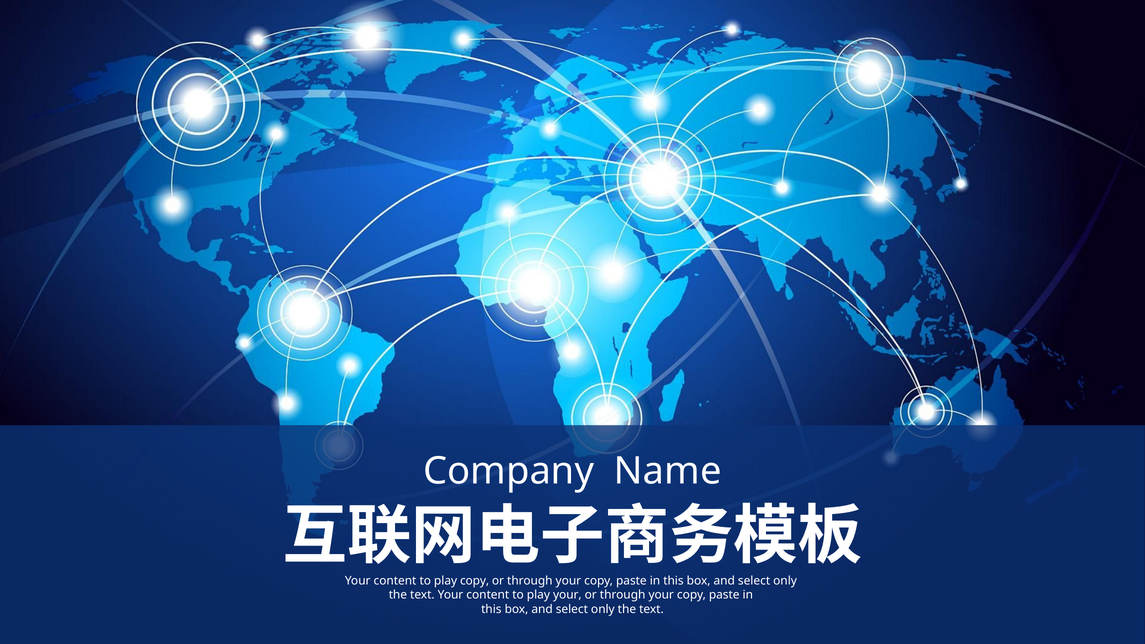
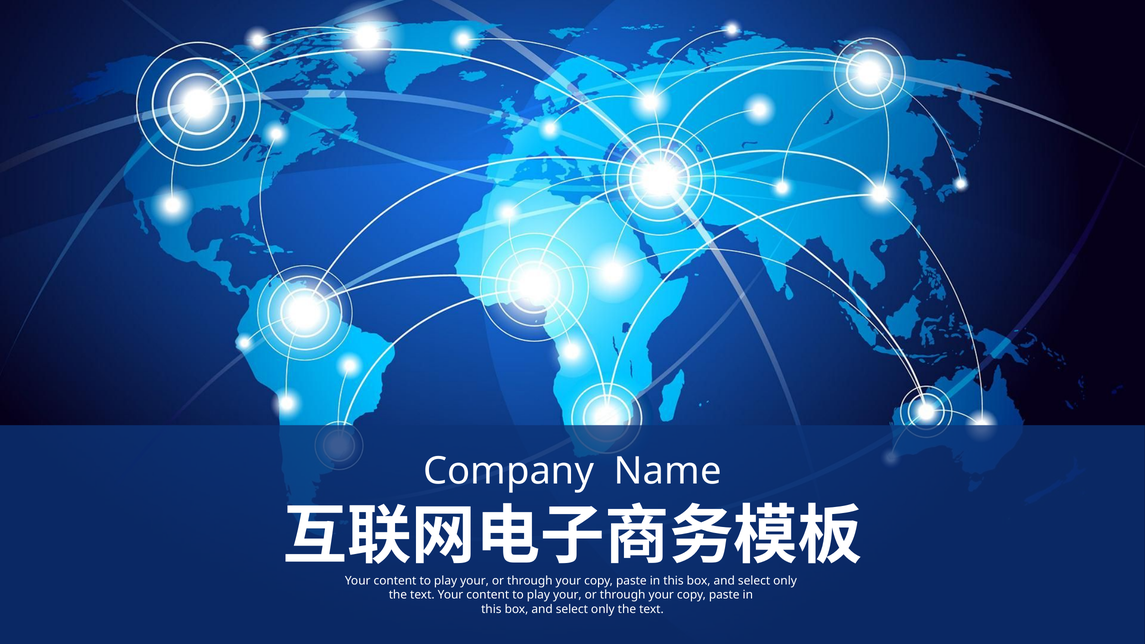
copy: copy -> your (475, 581)
